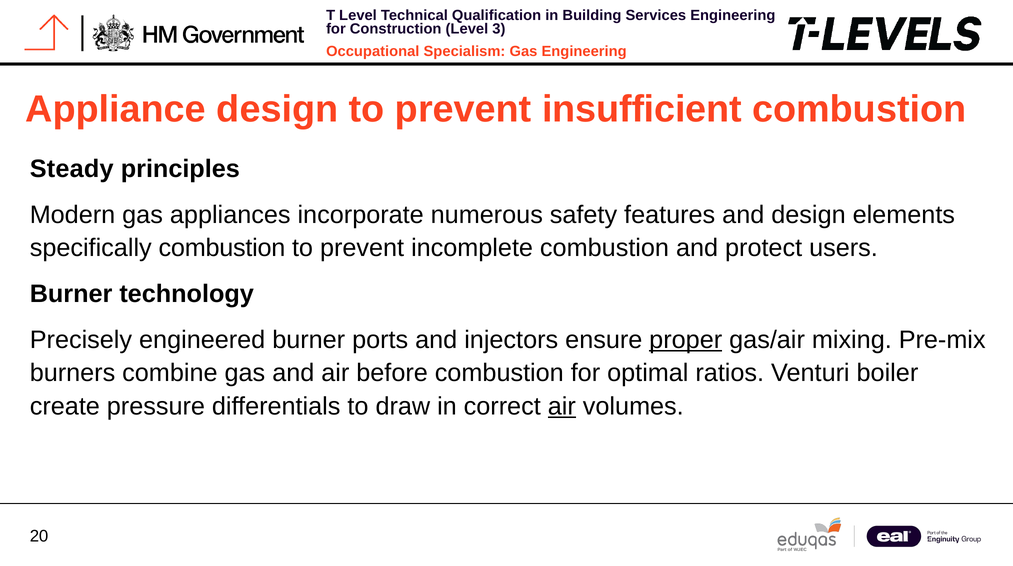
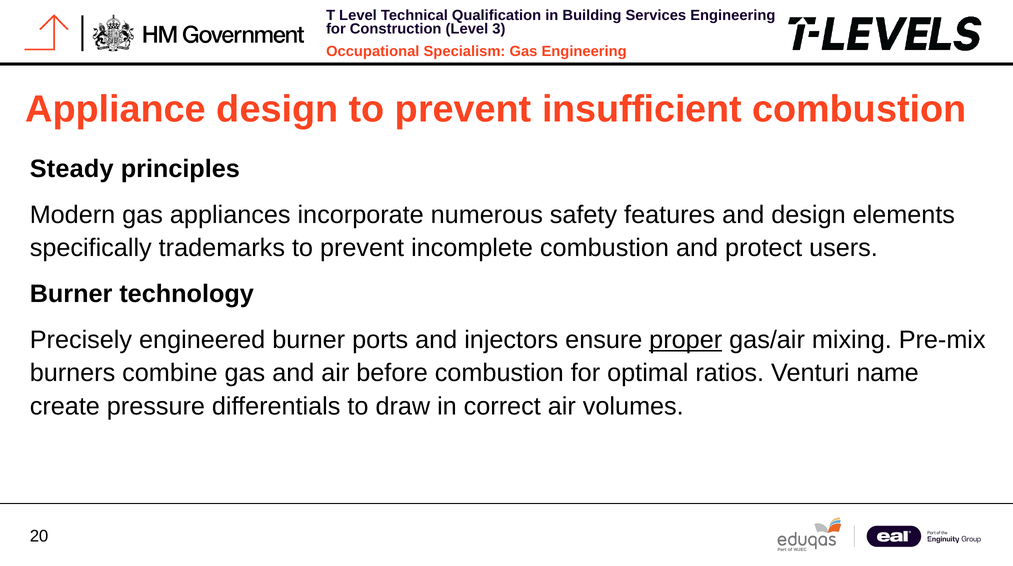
specifically combustion: combustion -> trademarks (222, 248)
boiler: boiler -> name (888, 373)
air underline: present -> none (562, 406)
